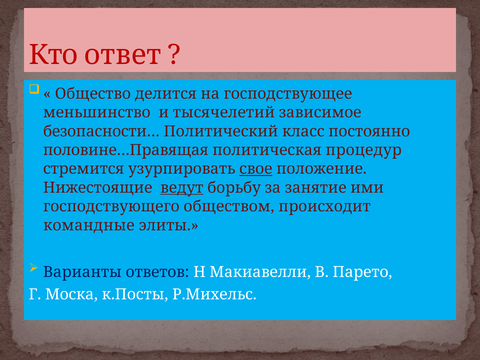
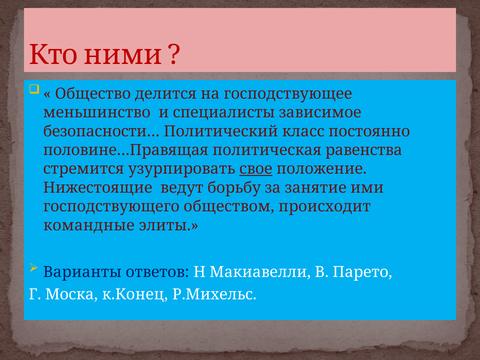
ответ: ответ -> ними (123, 55)
тысячелетий: тысячелетий -> специалисты (224, 113)
процедур: процедур -> равенства (364, 150)
ведут underline: present -> none (182, 188)
к.Посты: к.Посты -> к.Конец (135, 295)
